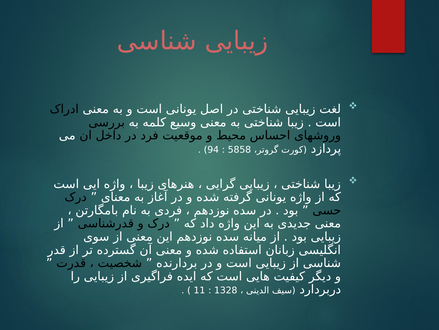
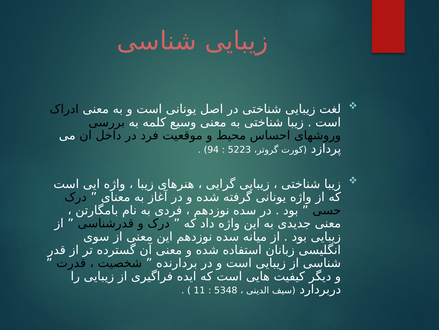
5858: 5858 -> 5223 (239, 149)
1328: 1328 -> 5348 (226, 290)
